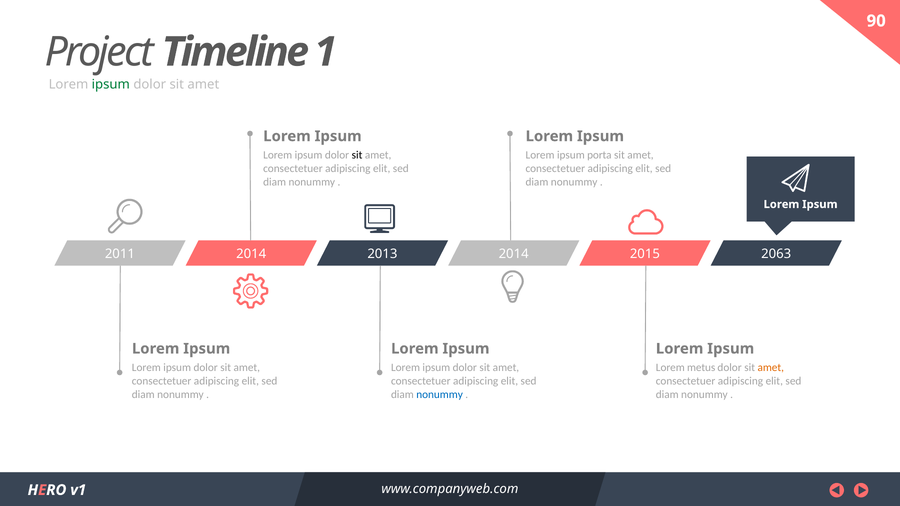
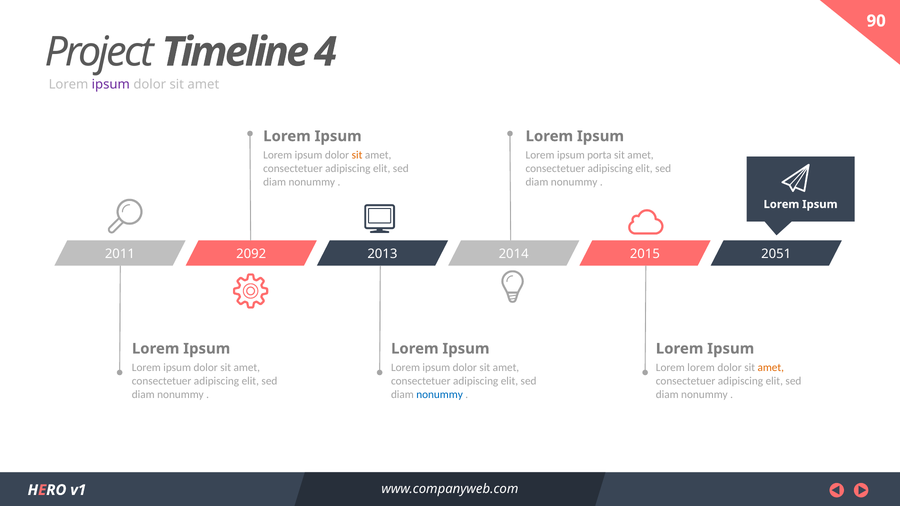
1: 1 -> 4 (326, 52)
ipsum colour: green -> purple (111, 84)
sit colour: black -> orange (357, 155)
2011 2014: 2014 -> 2092 (251, 254)
2063: 2063 -> 2051 (776, 254)
Lorem metus: metus -> lorem (701, 368)
